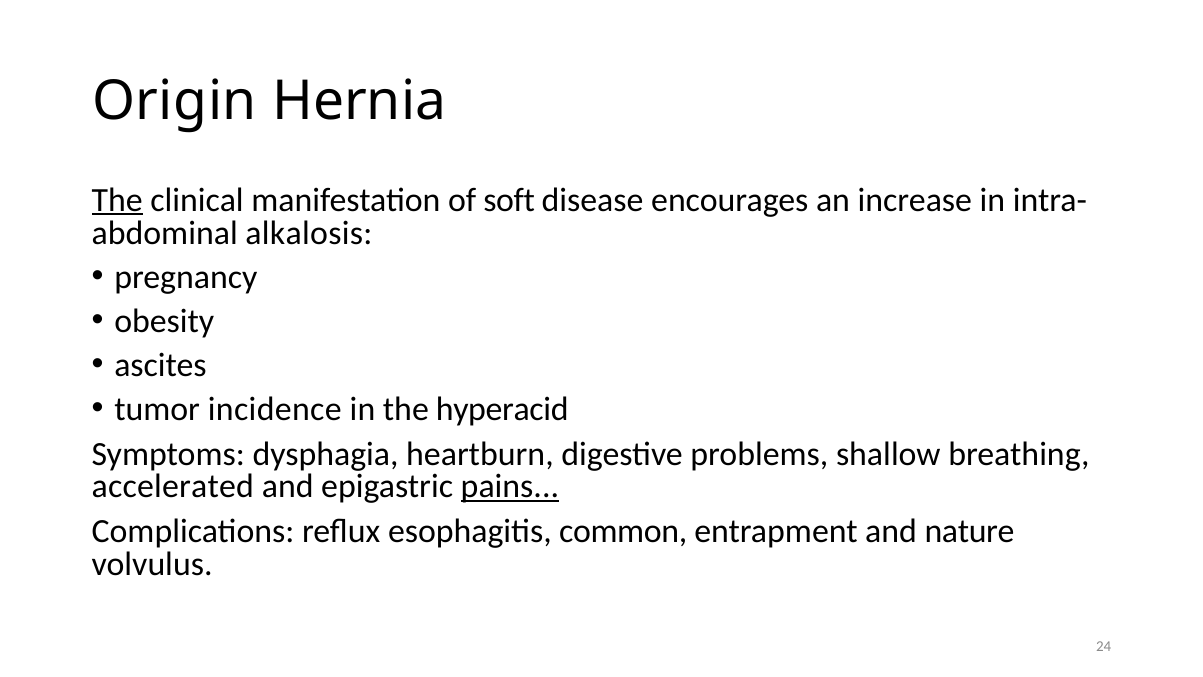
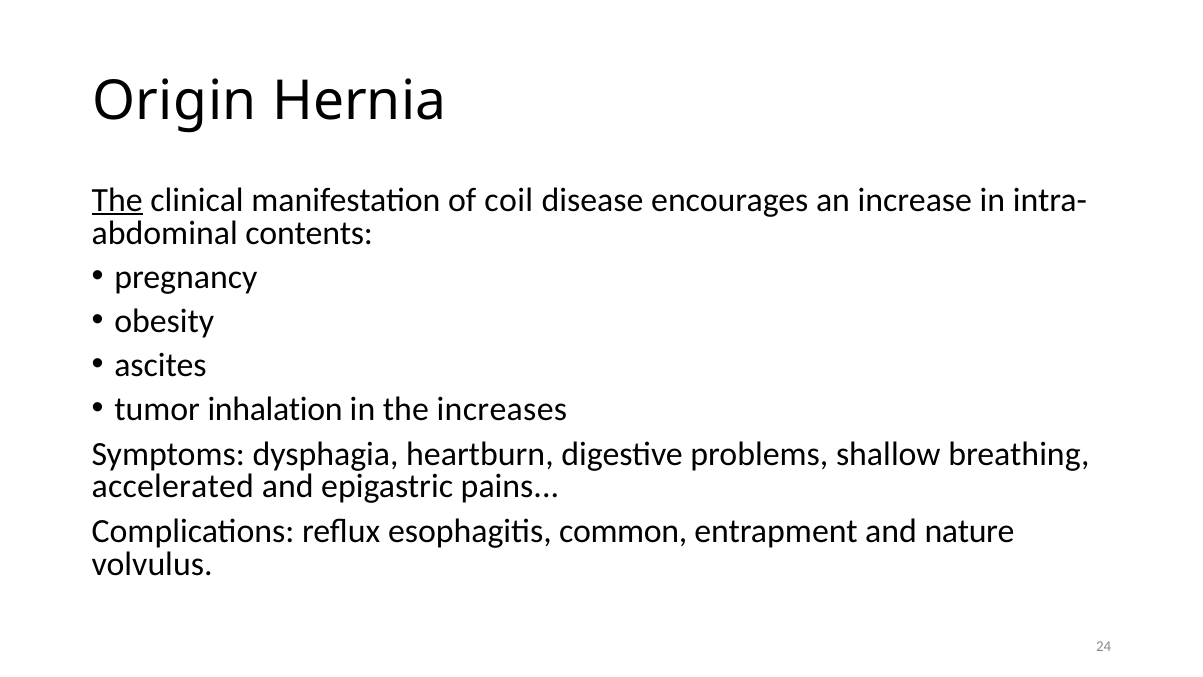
soft: soft -> coil (509, 200)
alkalosis: alkalosis -> contents (309, 233)
incidence: incidence -> inhalation (275, 409)
hyperacid: hyperacid -> increases (502, 409)
pains underline: present -> none (510, 487)
